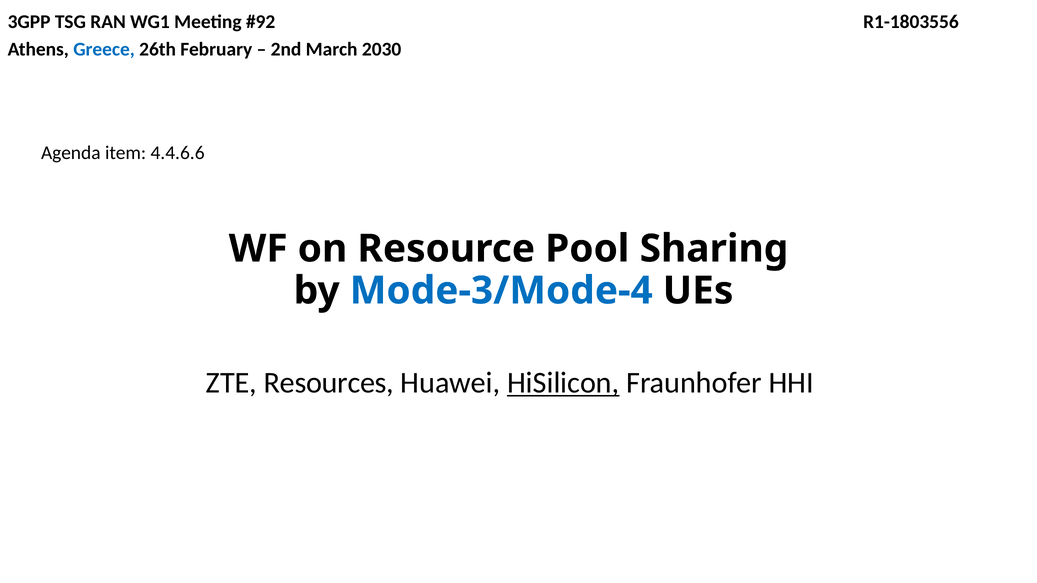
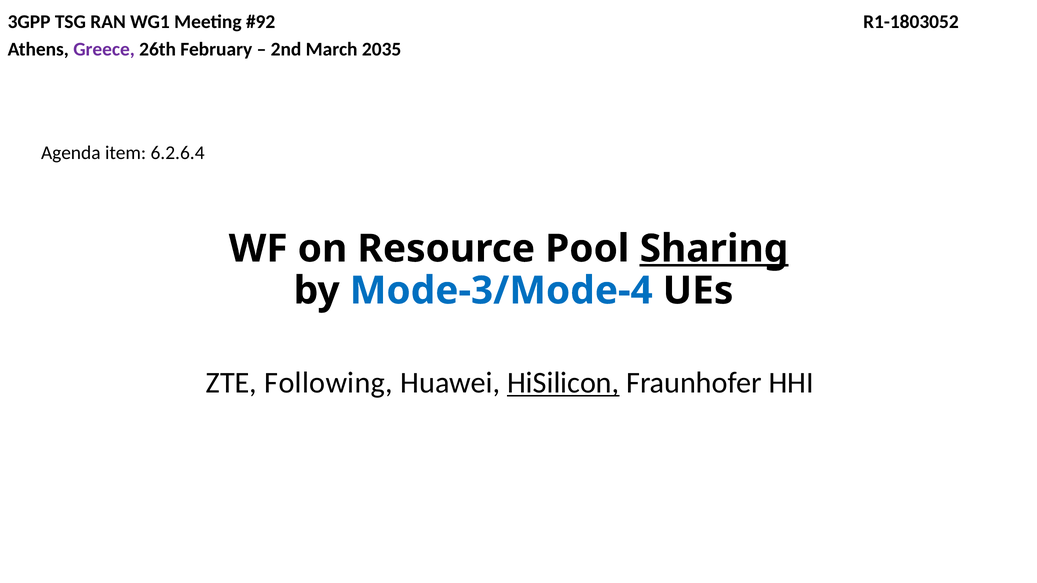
R1-1803556: R1-1803556 -> R1-1803052 (911, 22)
Greece colour: blue -> purple (104, 49)
2030: 2030 -> 2035 (382, 49)
4.4.6.6: 4.4.6.6 -> 6.2.6.4 (178, 153)
Sharing underline: none -> present (714, 249)
Resources: Resources -> Following (329, 383)
